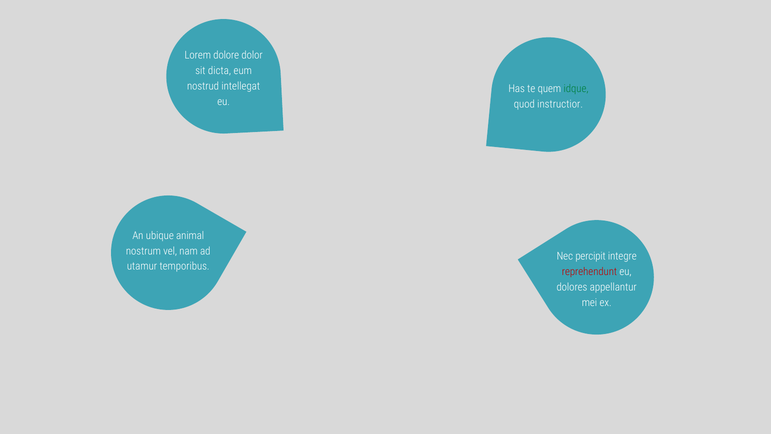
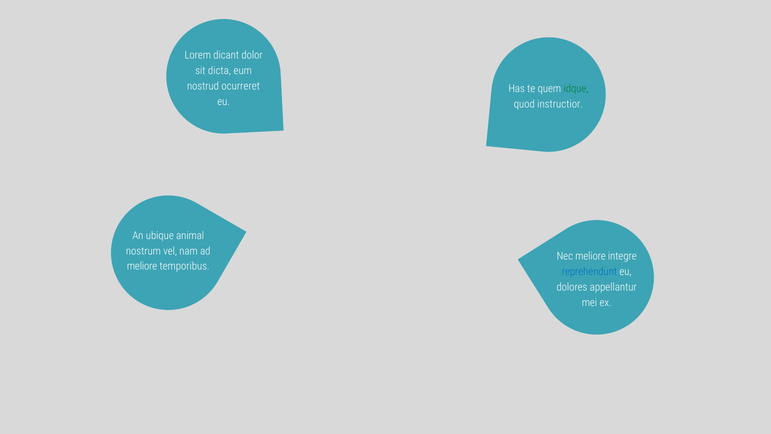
dolore: dolore -> dicant (226, 55)
intellegat: intellegat -> ocurreret (241, 86)
Nec percipit: percipit -> meliore (591, 256)
utamur: utamur -> meliore (142, 266)
reprehendunt colour: red -> blue (589, 271)
